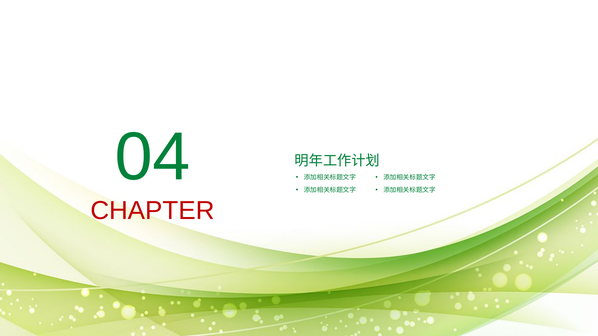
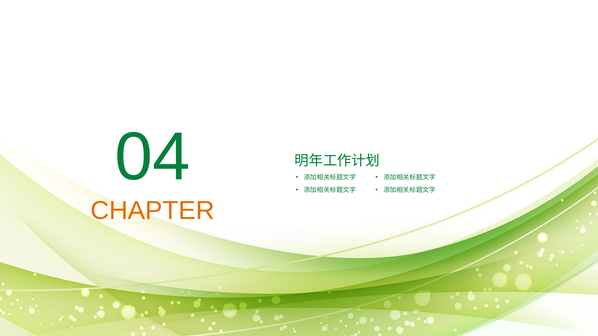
CHAPTER colour: red -> orange (153, 211)
